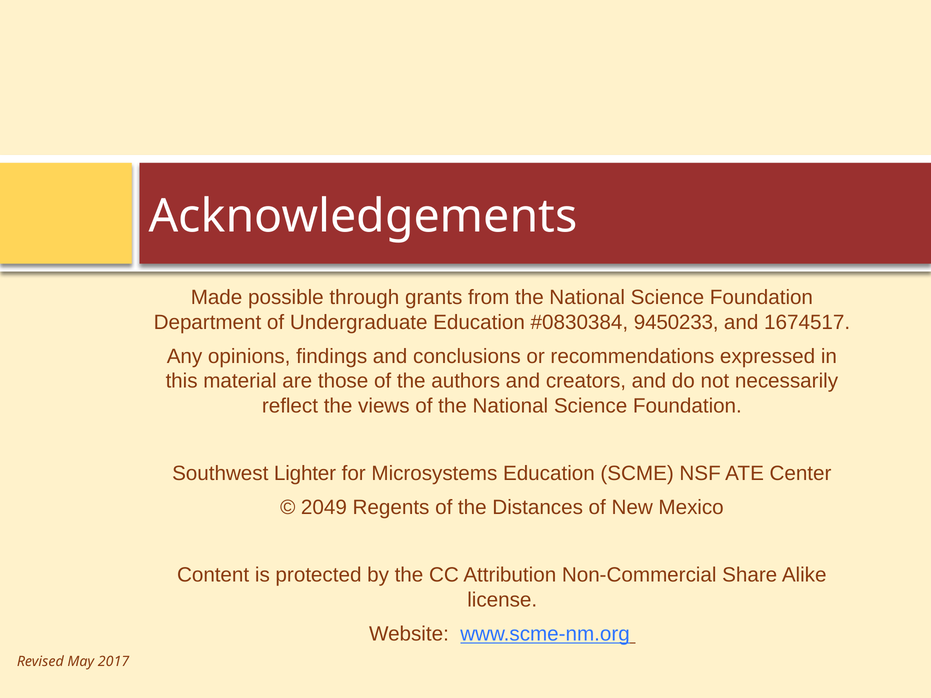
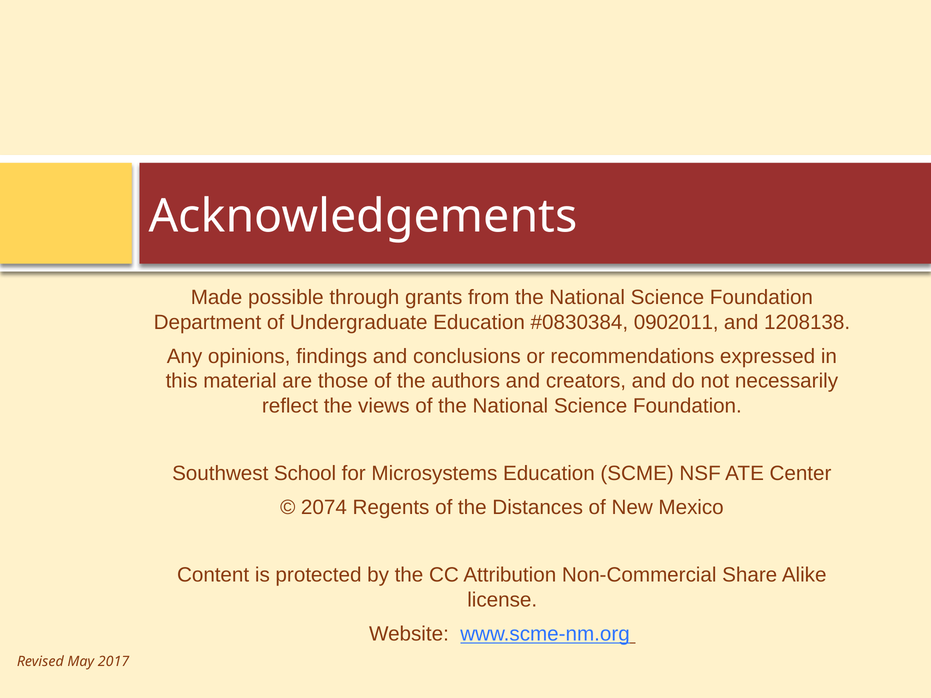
9450233: 9450233 -> 0902011 (676, 323)
1674517: 1674517 -> 1208138 (807, 323)
Lighter: Lighter -> School (305, 474)
2049: 2049 -> 2074 (324, 508)
